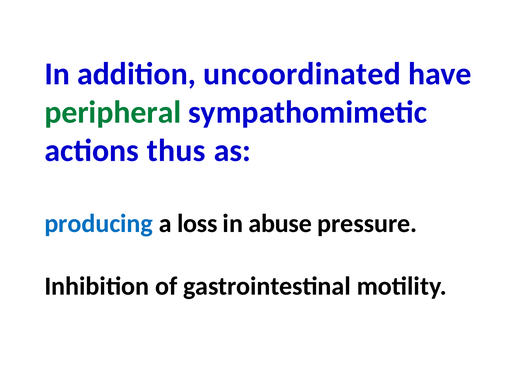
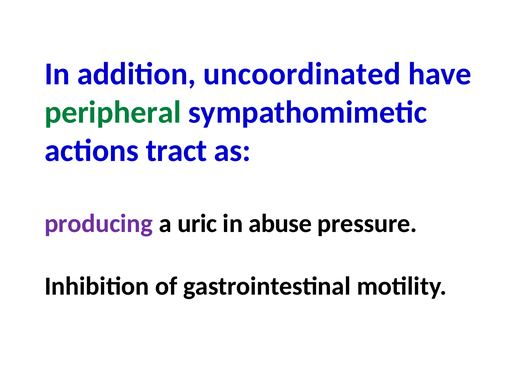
thus: thus -> tract (177, 151)
producing colour: blue -> purple (99, 223)
loss: loss -> uric (197, 223)
